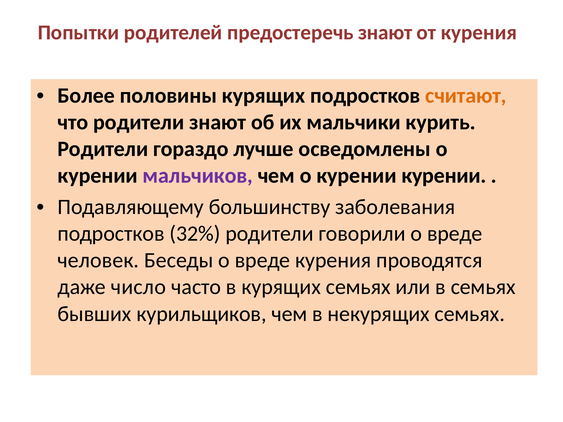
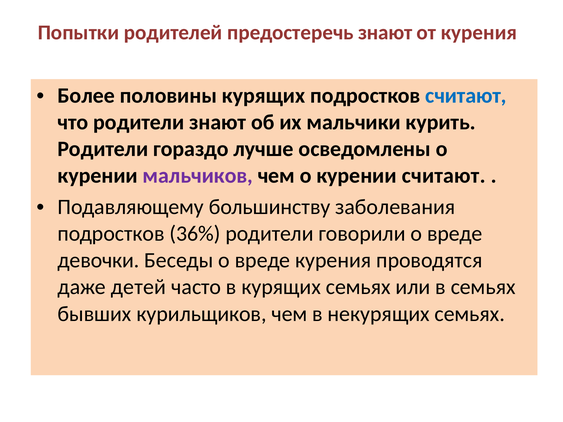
считают colour: orange -> blue (466, 96)
курении курении: курении -> считают (444, 176)
32%: 32% -> 36% (195, 234)
человек: человек -> девочки (98, 261)
число: число -> детей (138, 287)
